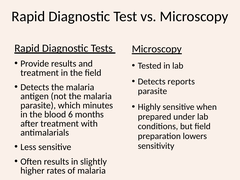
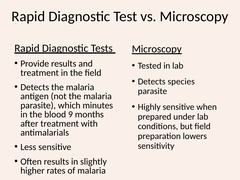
reports: reports -> species (181, 81)
6: 6 -> 9 (70, 114)
